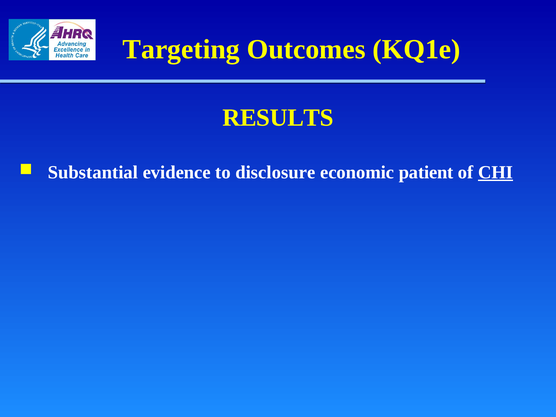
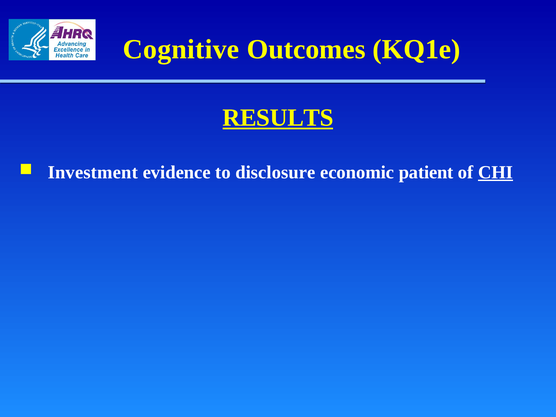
Targeting: Targeting -> Cognitive (181, 49)
RESULTS underline: none -> present (278, 118)
Substantial: Substantial -> Investment (93, 172)
